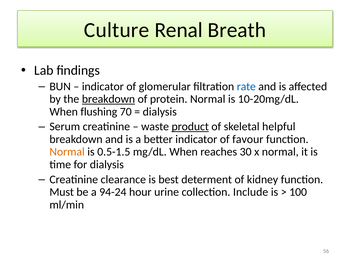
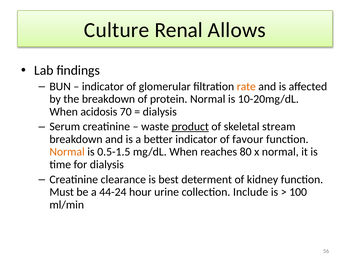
Breath: Breath -> Allows (237, 30)
rate colour: blue -> orange (246, 86)
breakdown underline: present -> none (108, 99)
flushing: flushing -> acidosis (99, 111)
helpful: helpful -> stream (279, 126)
30: 30 -> 80 (246, 152)
94-24: 94-24 -> 44-24 (113, 192)
